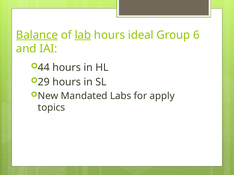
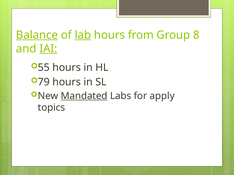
ideal: ideal -> from (141, 35)
6: 6 -> 8 (196, 35)
IAI underline: none -> present (48, 49)
44: 44 -> 55 (44, 68)
29: 29 -> 79 (44, 82)
Mandated underline: none -> present (84, 96)
